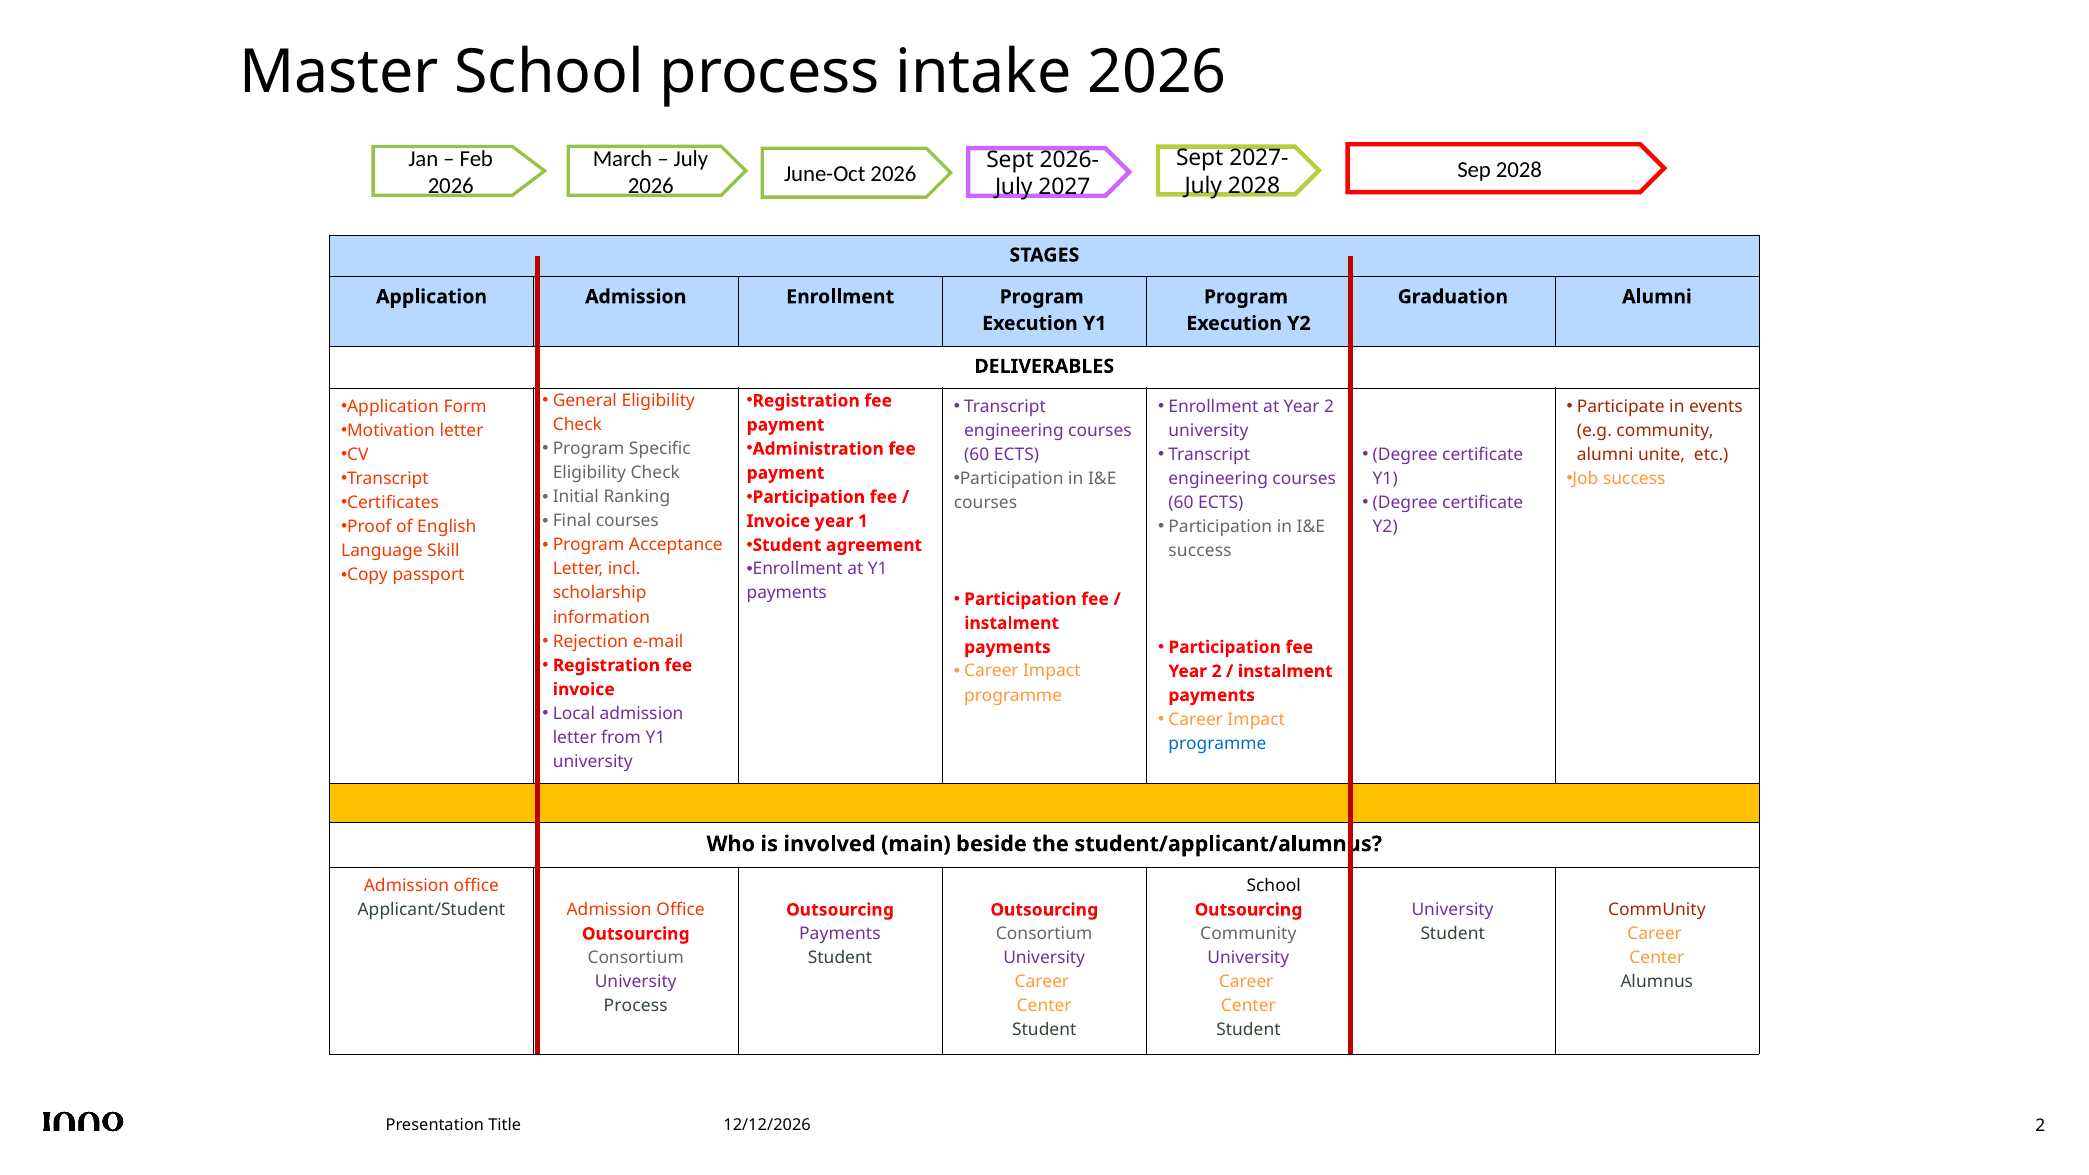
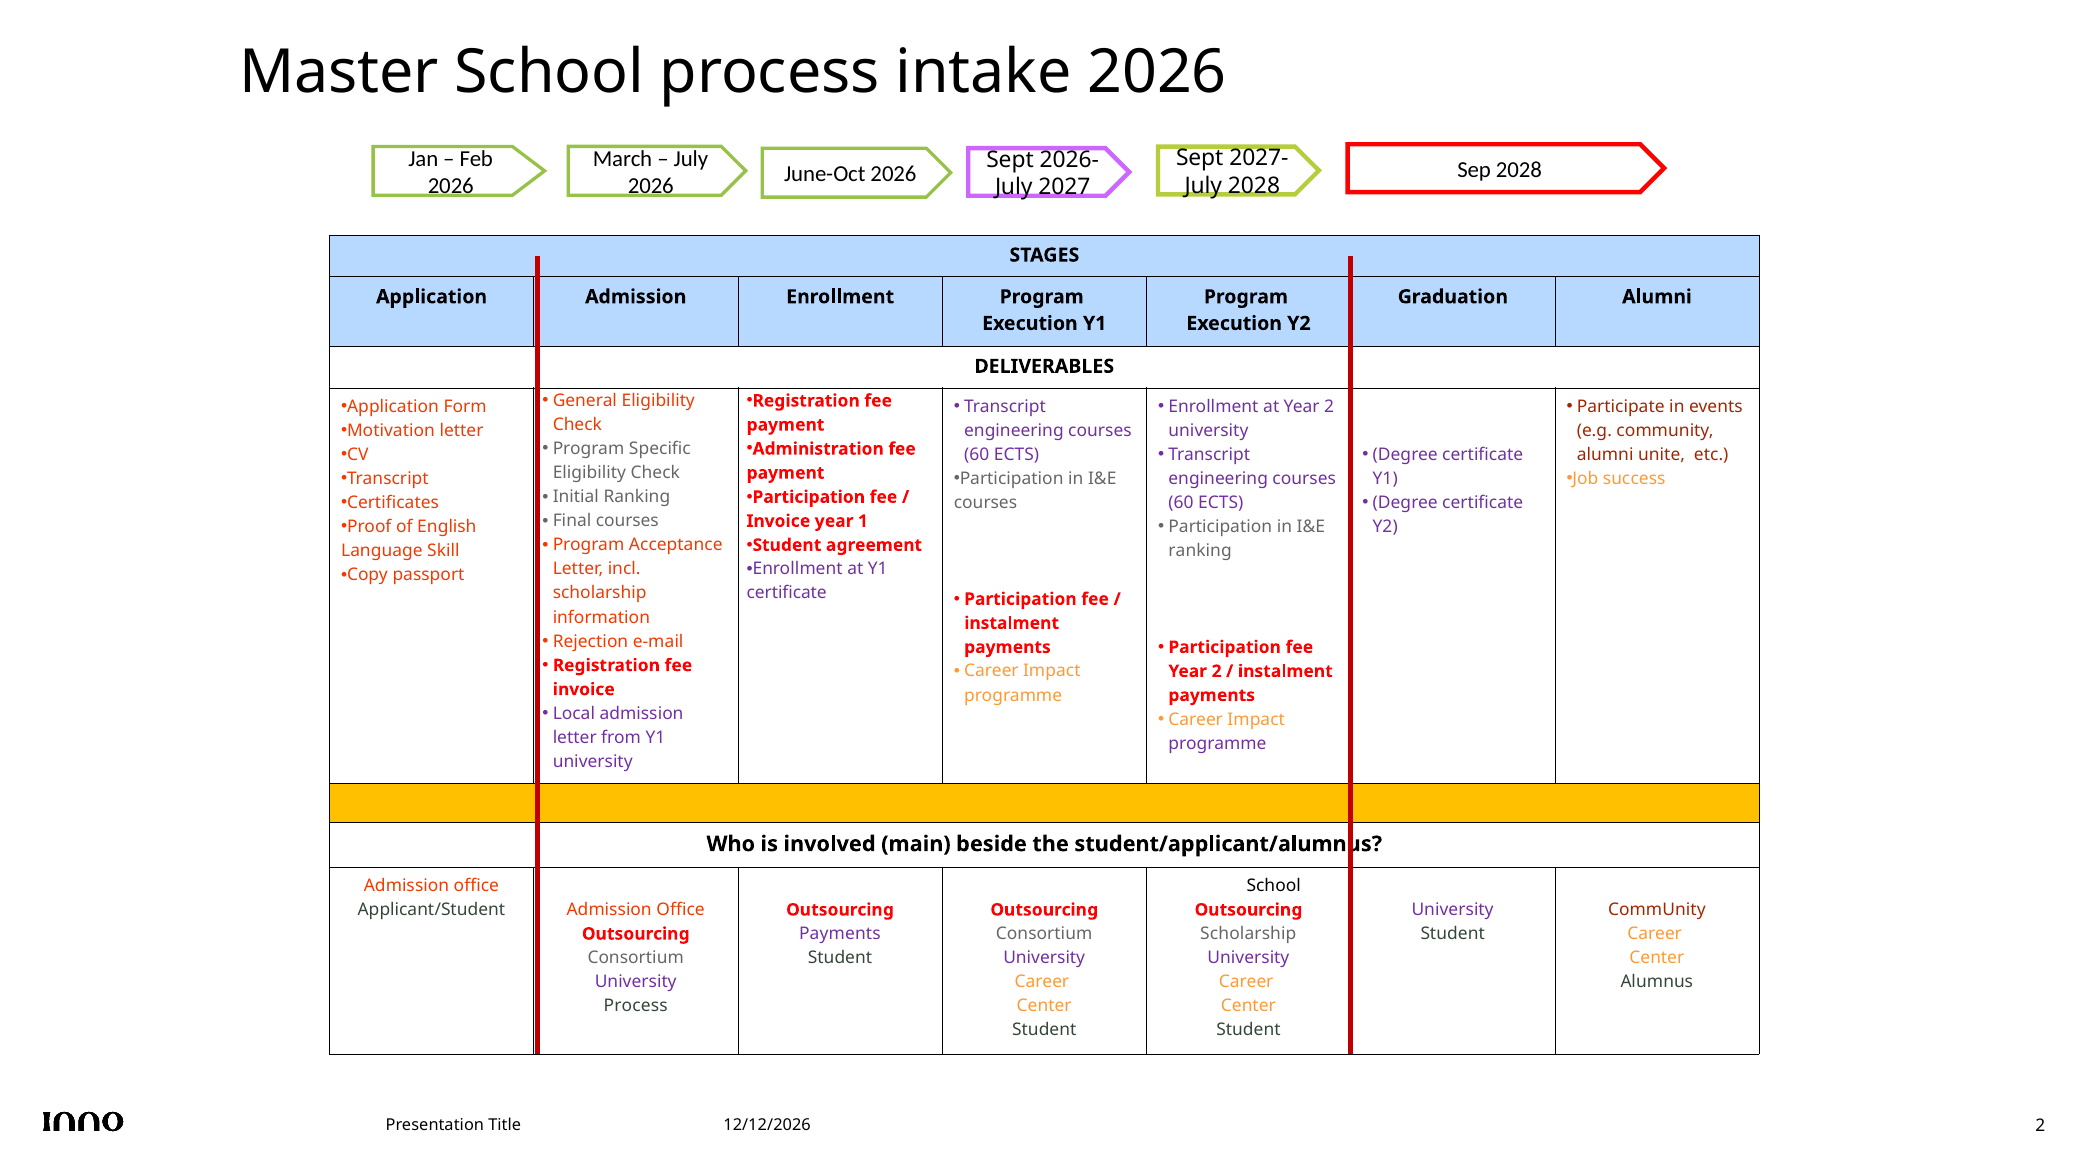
success: success -> ranking (1200, 551)
payments: payments -> certificate (787, 593)
programme colour: blue -> purple (1217, 743)
Community: Community -> Scholarship (1248, 934)
